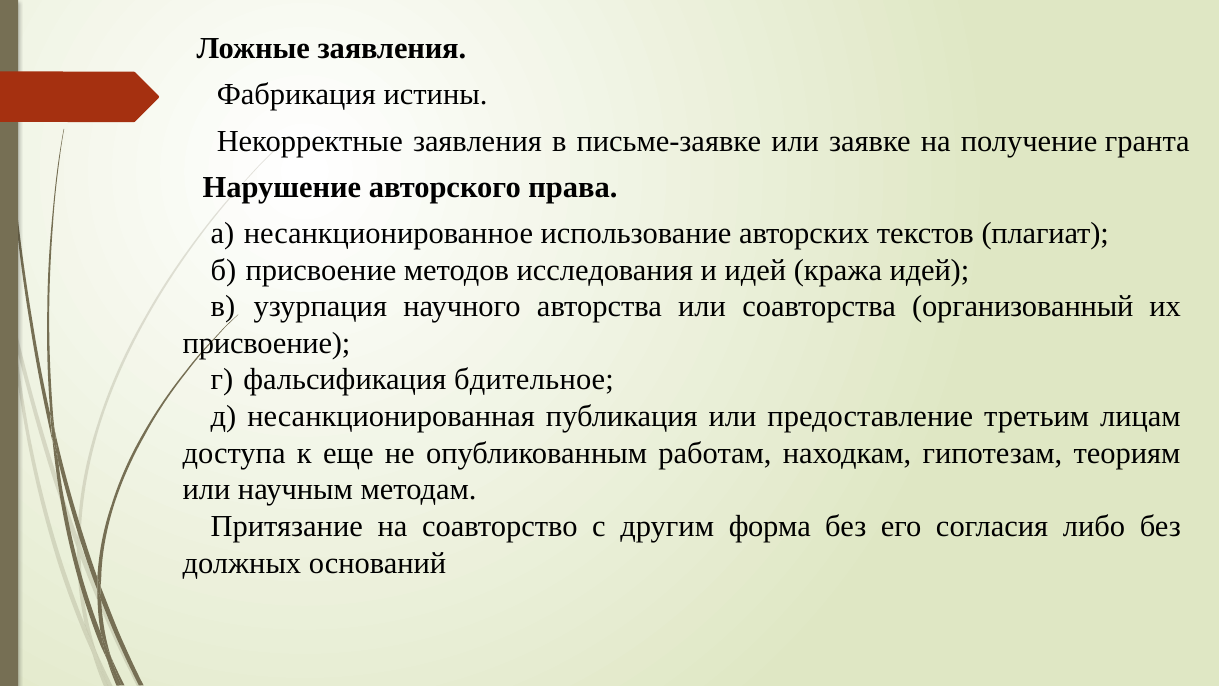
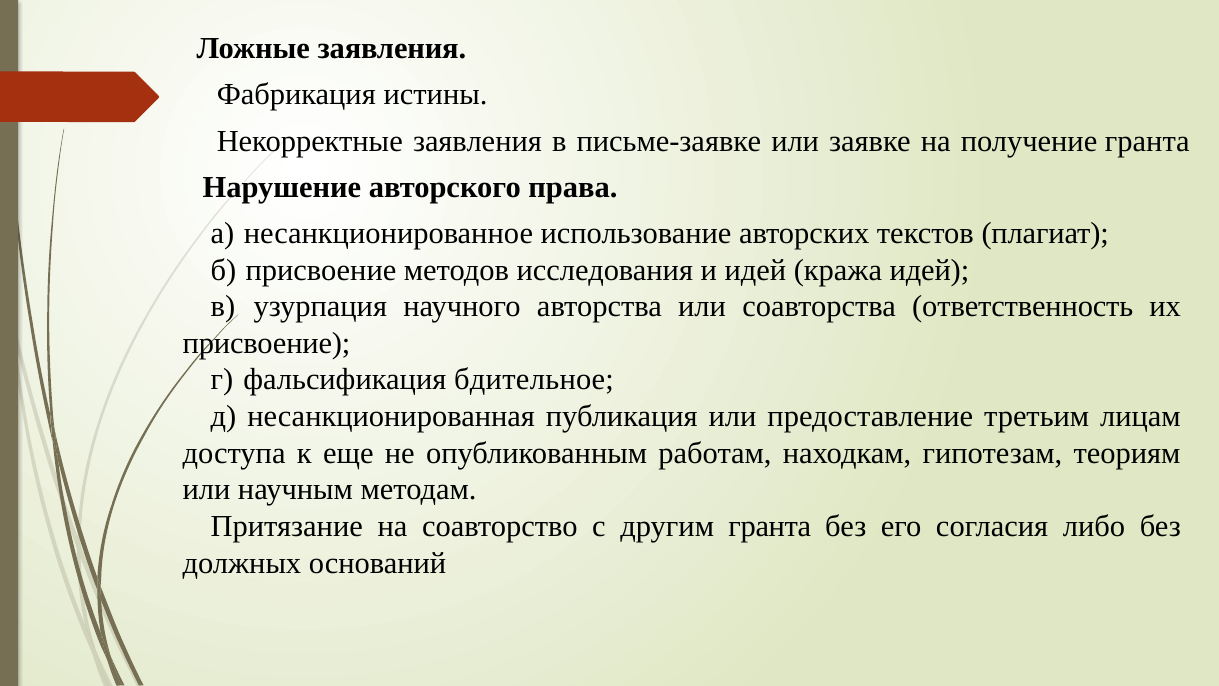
организованный: организованный -> ответственность (1023, 307)
другим форма: форма -> гранта (770, 526)
